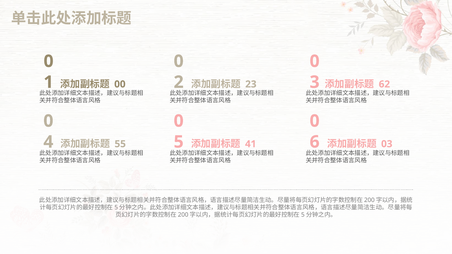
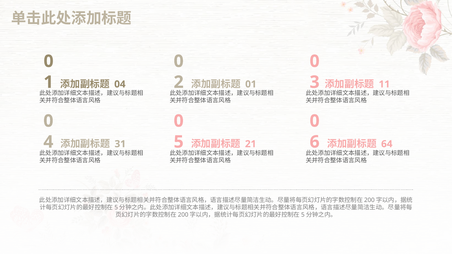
62: 62 -> 11 (384, 84)
00: 00 -> 04 (120, 84)
23: 23 -> 01 (251, 84)
41: 41 -> 21 (251, 144)
03: 03 -> 64 (387, 144)
55: 55 -> 31 (120, 144)
